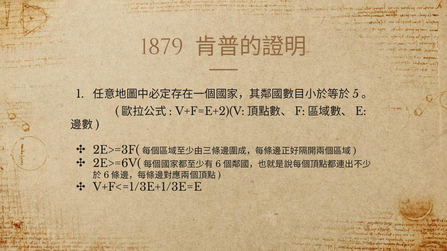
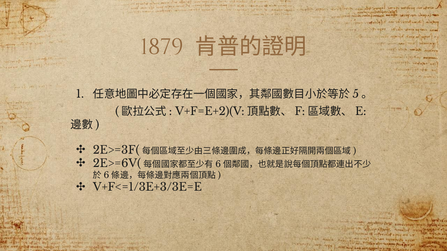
V+F<=1/3E+1/3E=E: V+F<=1/3E+1/3E=E -> V+F<=1/3E+3/3E=E (147, 188)
